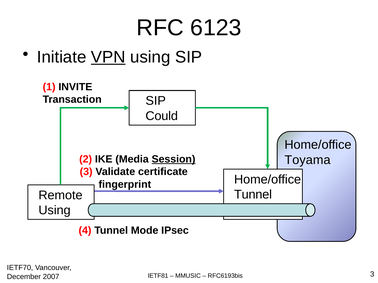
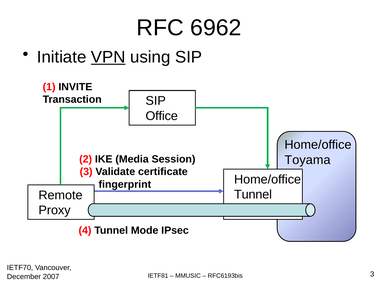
6123: 6123 -> 6962 (216, 28)
Could: Could -> Office (162, 116)
Session underline: present -> none (174, 159)
Using: Using -> Proxy (55, 211)
